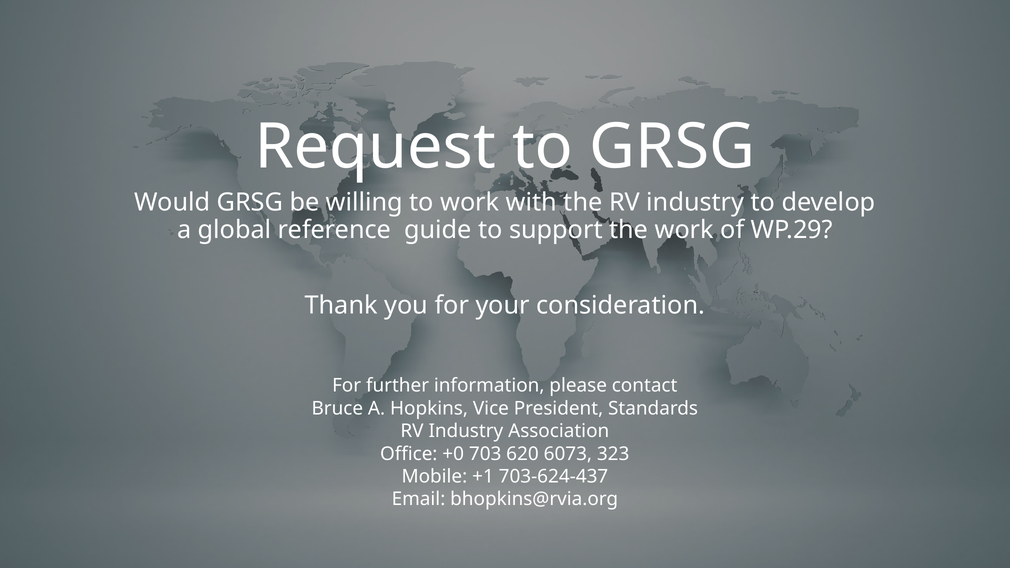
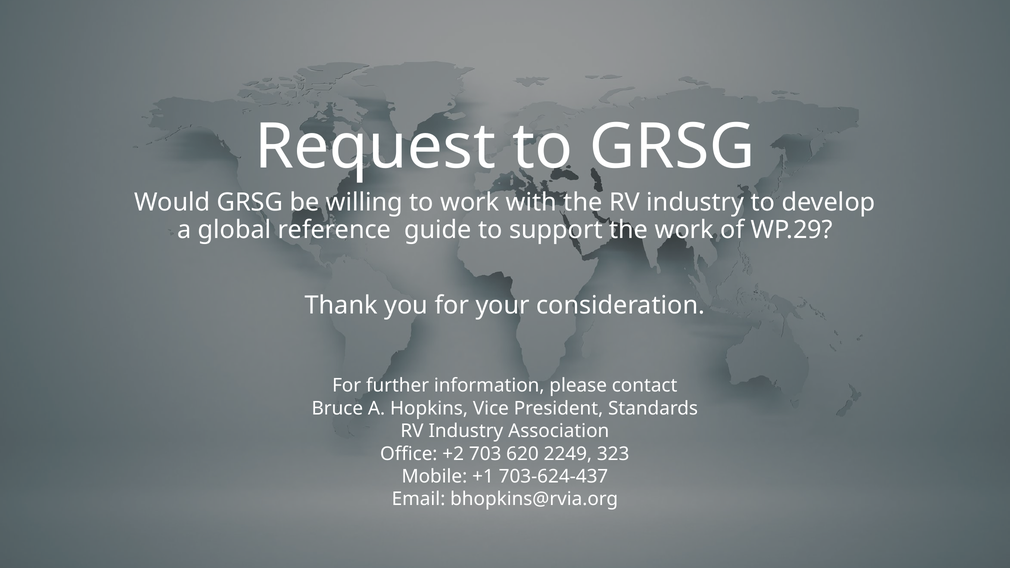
+0: +0 -> +2 (453, 454)
6073: 6073 -> 2249 (568, 454)
